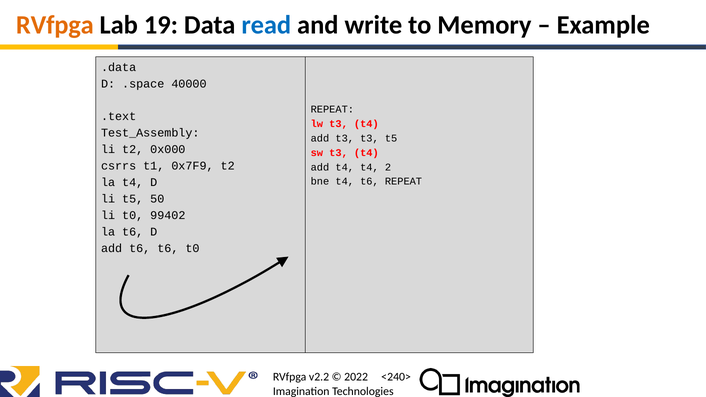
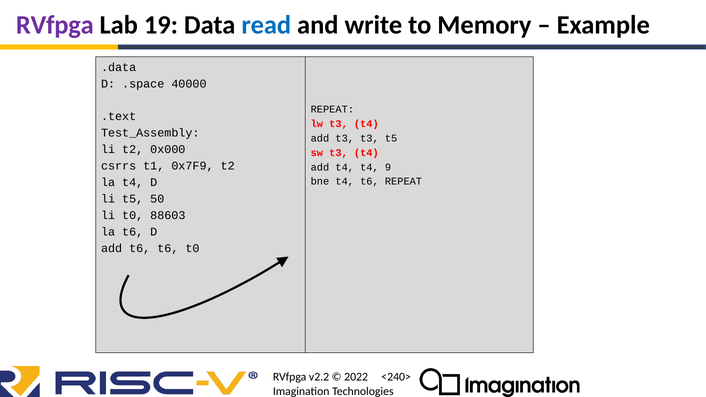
RVfpga colour: orange -> purple (55, 25)
2: 2 -> 9 (388, 167)
99402: 99402 -> 88603 (168, 215)
